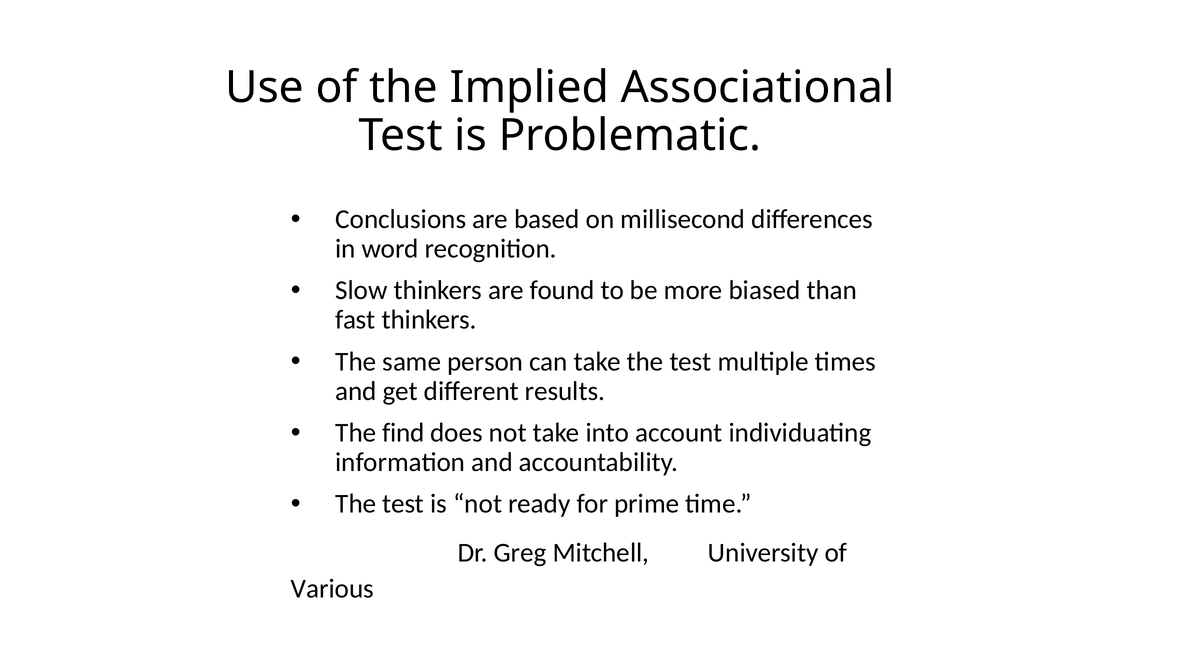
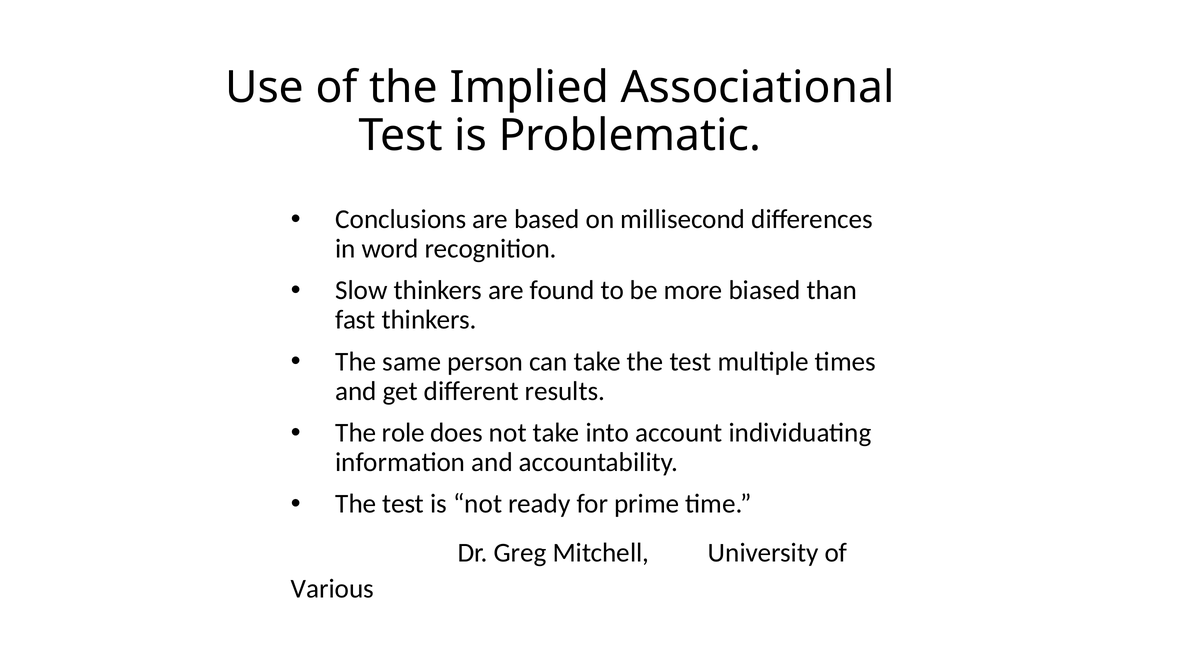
find: find -> role (403, 433)
